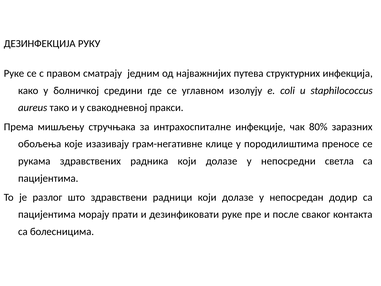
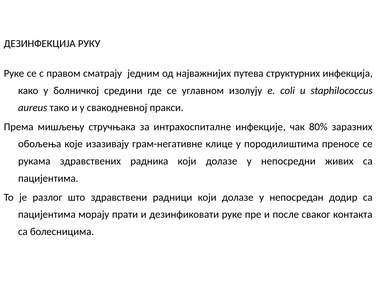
светла: светла -> живих (339, 161)
